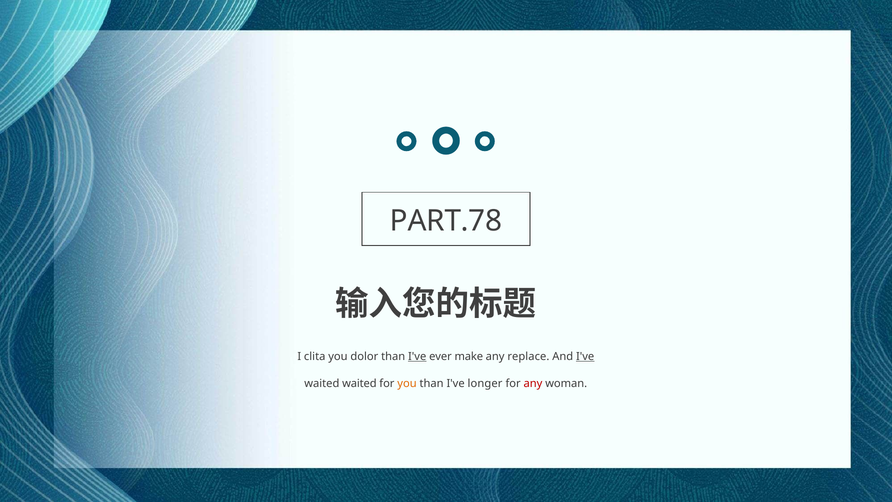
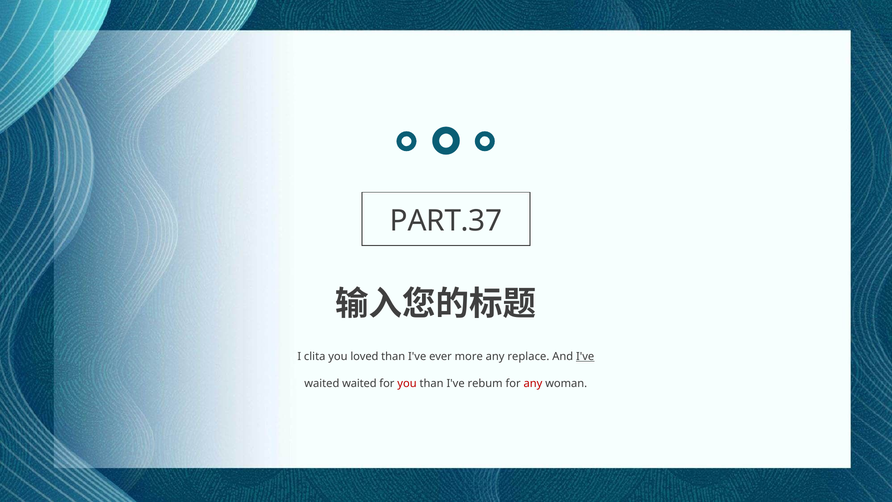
PART.78: PART.78 -> PART.37 (446, 221)
dolor: dolor -> loved (364, 356)
I've underline: present -> none (417, 356)
make: make -> more (469, 356)
you colour: orange -> red (407, 383)
longer: longer -> rebum (485, 383)
